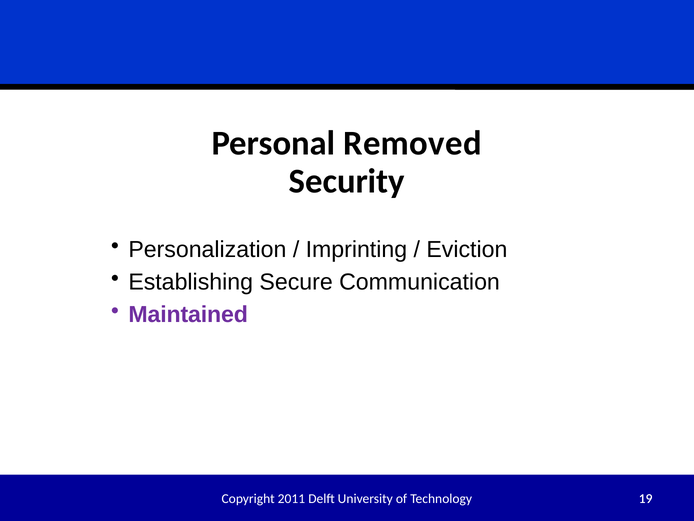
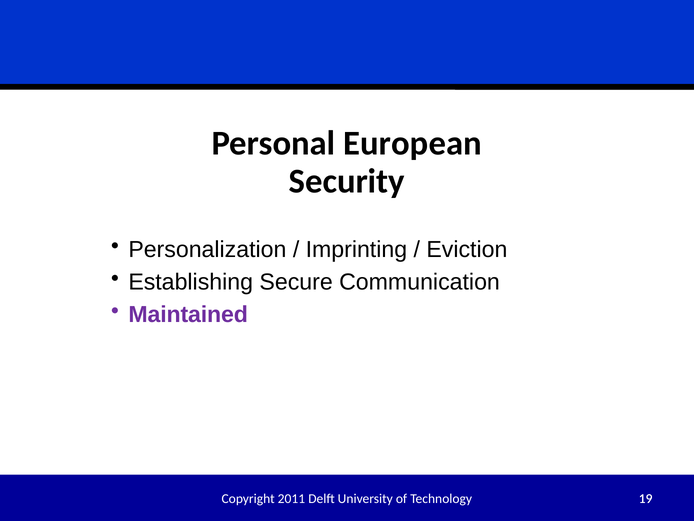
Removed: Removed -> European (413, 143)
